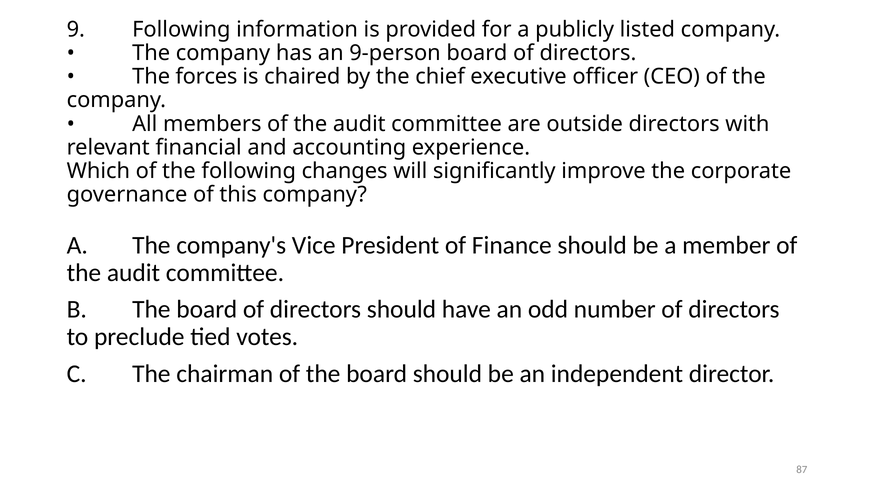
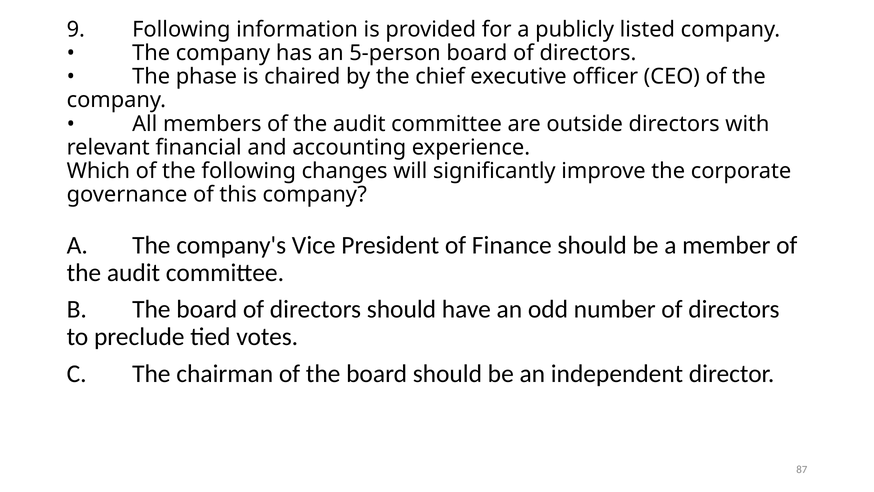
9-person: 9-person -> 5-person (395, 53)
forces: forces -> phase (206, 77)
